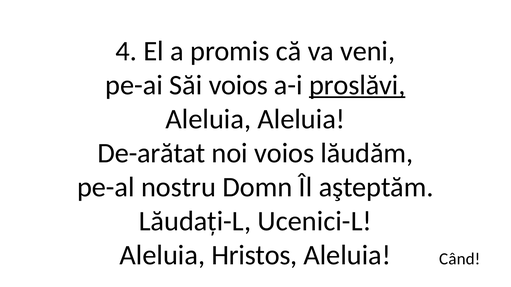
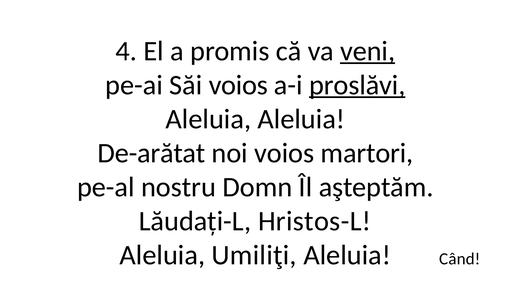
veni underline: none -> present (368, 51)
lăudăm: lăudăm -> martori (367, 153)
Ucenici-L: Ucenici-L -> Hristos-L (315, 221)
Hristos: Hristos -> Umiliţi (254, 256)
